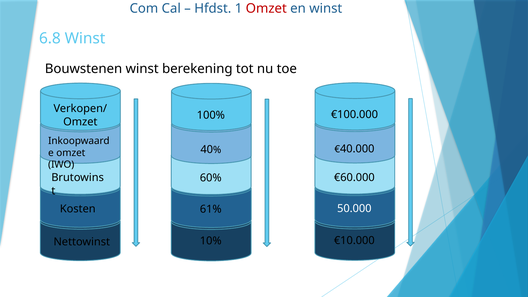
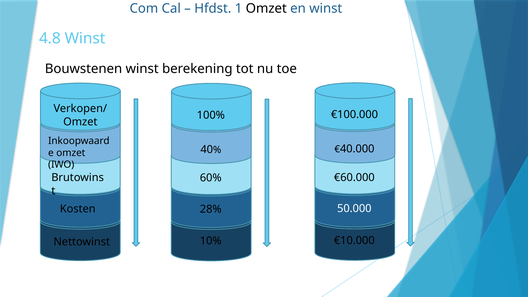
Omzet colour: red -> black (266, 8)
6.8: 6.8 -> 4.8 (50, 38)
61%: 61% -> 28% (211, 209)
